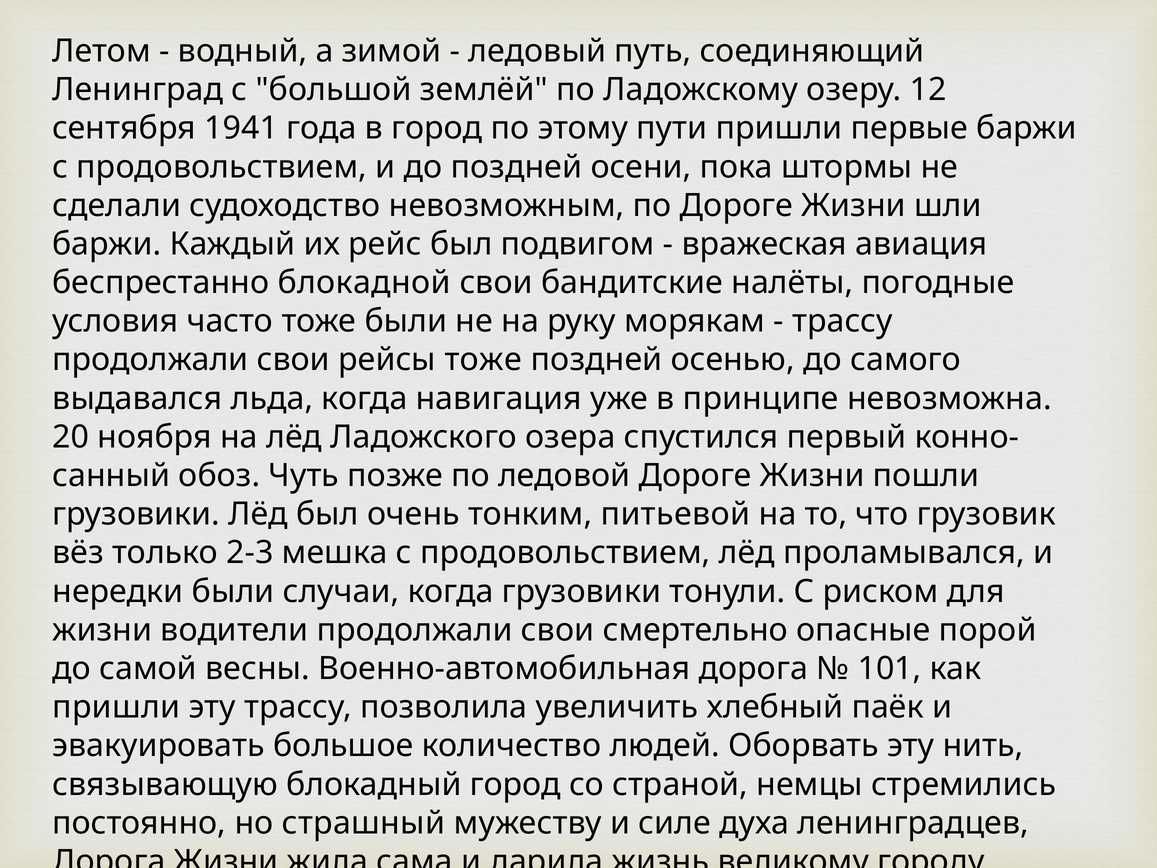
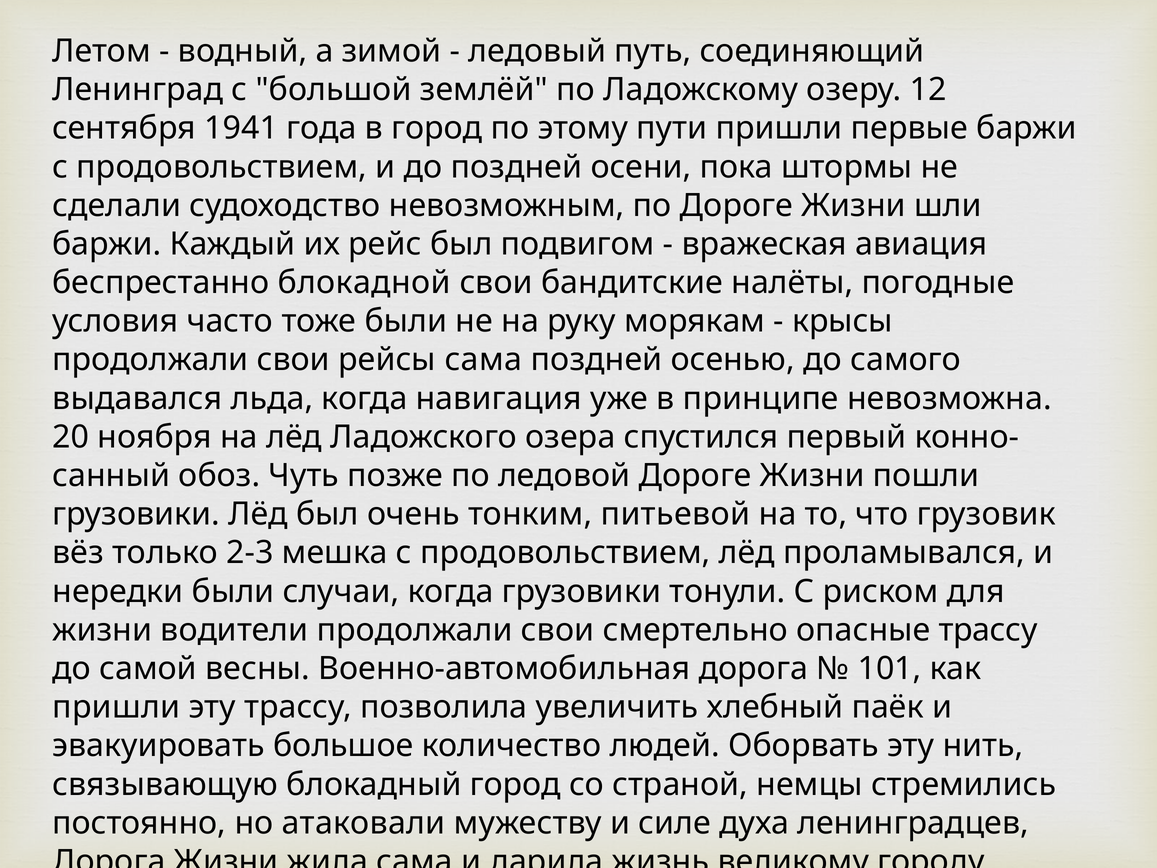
трассу: трассу -> крысы (842, 321)
рейсы тоже: тоже -> сама (483, 360)
опасные порой: порой -> трассу (988, 630)
страшный: страшный -> атаковали (364, 823)
